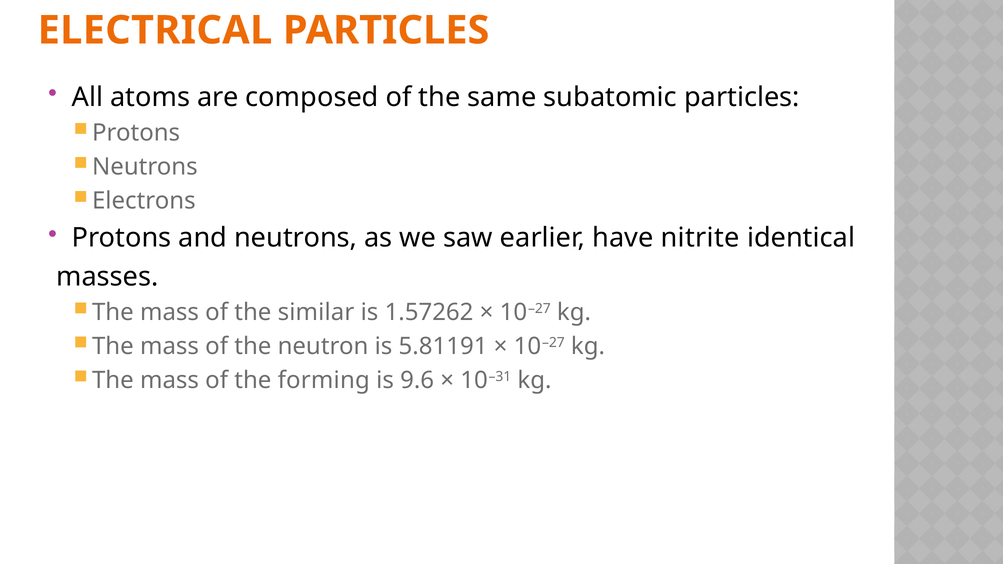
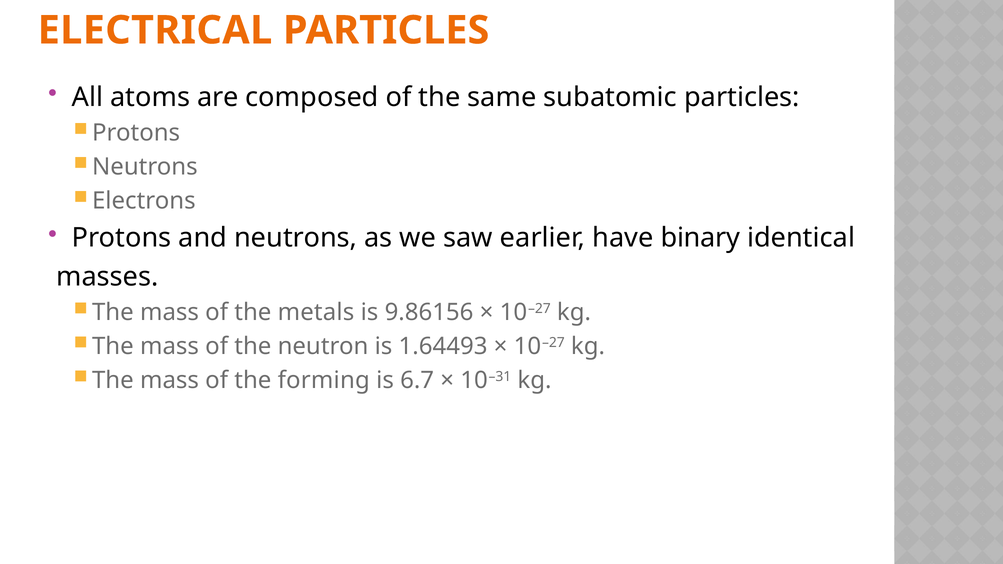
nitrite: nitrite -> binary (700, 238)
similar: similar -> metals (316, 313)
1.57262: 1.57262 -> 9.86156 (429, 313)
5.81191: 5.81191 -> 1.64493 (443, 347)
9.6: 9.6 -> 6.7 (417, 381)
